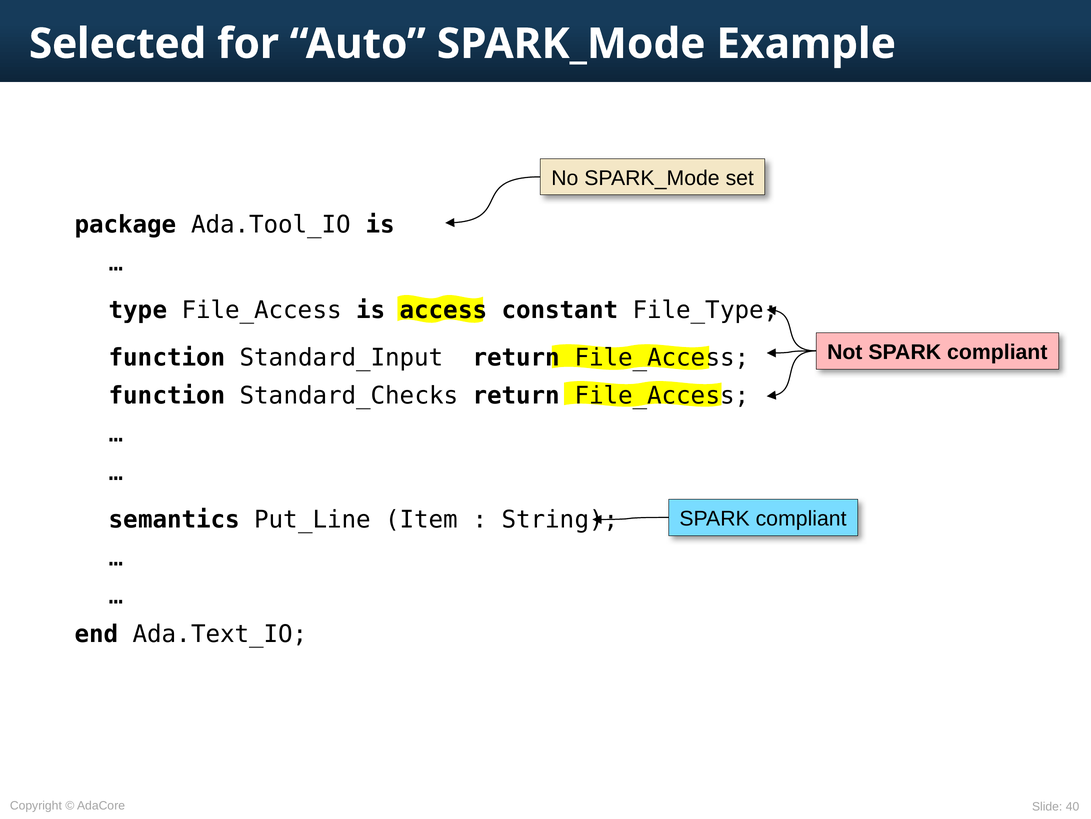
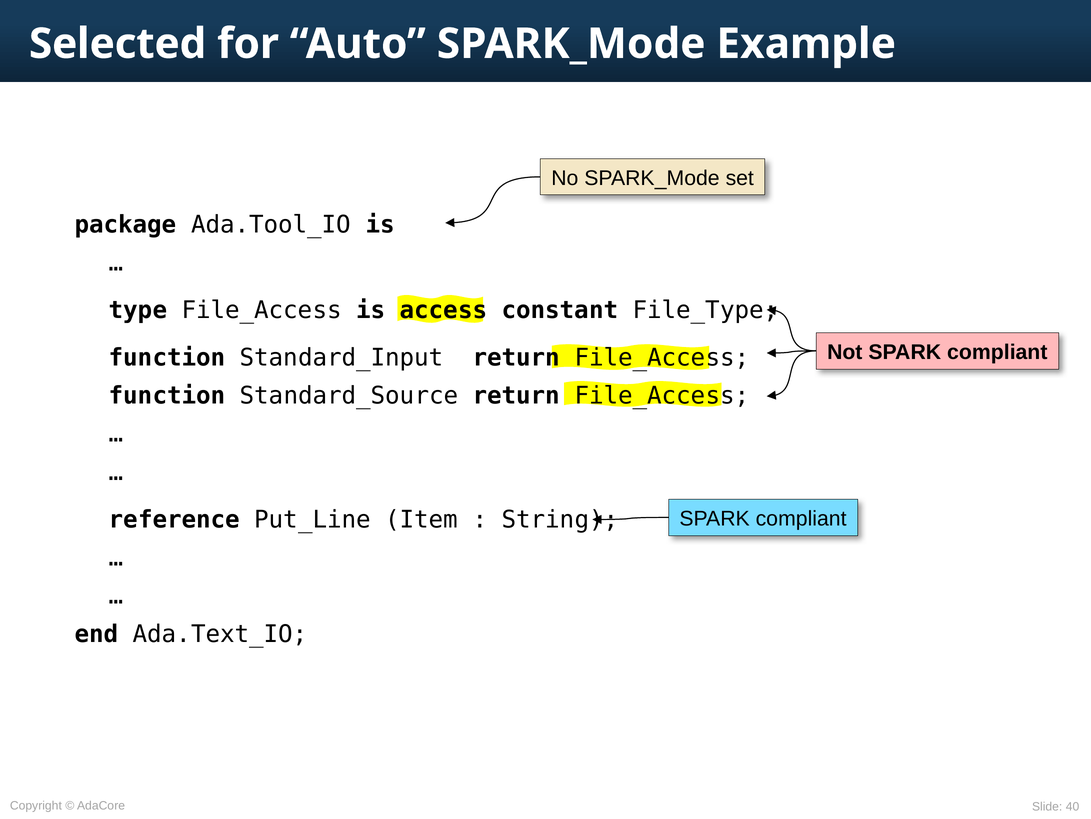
Standard_Checks: Standard_Checks -> Standard_Source (349, 395)
semantics: semantics -> reference (174, 519)
